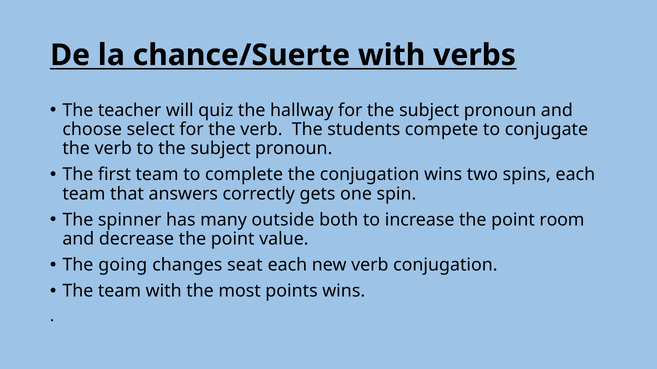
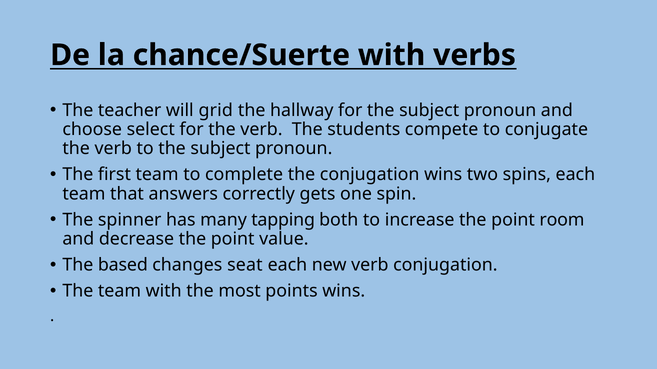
quiz: quiz -> grid (216, 110)
outside: outside -> tapping (283, 220)
going: going -> based (123, 265)
